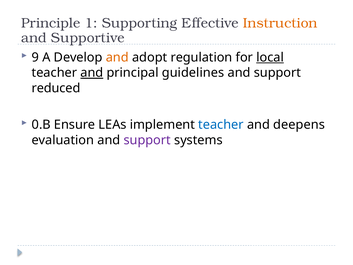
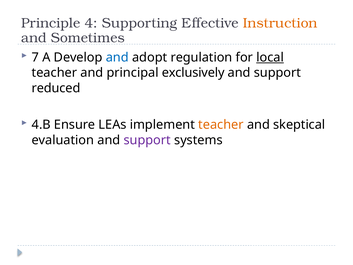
1: 1 -> 4 (91, 23)
Supportive: Supportive -> Sometimes (88, 38)
9: 9 -> 7 (35, 57)
and colour: orange -> blue (117, 57)
and underline: present -> none (92, 73)
guidelines: guidelines -> exclusively (193, 73)
0.B: 0.B -> 4.B (41, 125)
teacher colour: blue -> orange (221, 125)
deepens: deepens -> skeptical (299, 125)
